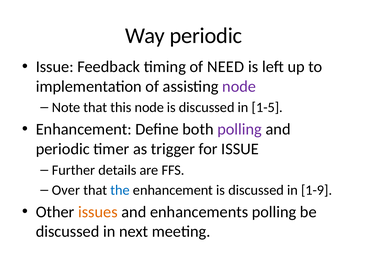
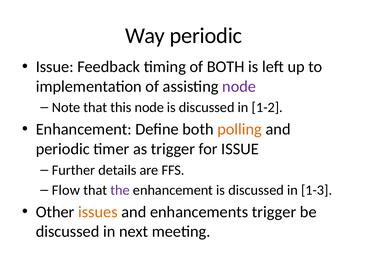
of NEED: NEED -> BOTH (226, 67)
1-5: 1-5 -> 1-2 (267, 107)
polling colour: purple -> orange (240, 129)
Over: Over -> Flow (66, 190)
the colour: blue -> purple (120, 190)
1-9: 1-9 -> 1-3 (317, 190)
enhancements polling: polling -> trigger (274, 211)
